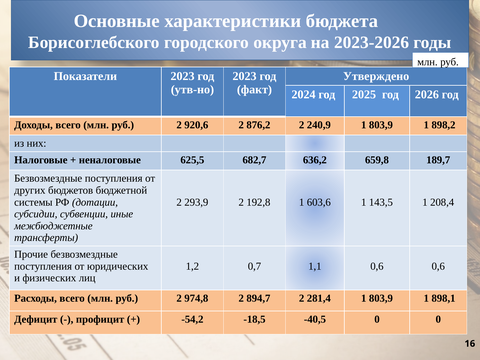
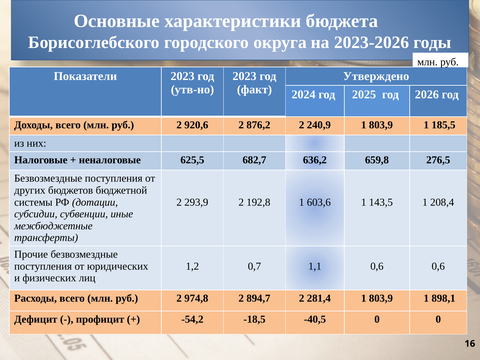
898,2: 898,2 -> 185,5 (444, 125)
189,7: 189,7 -> 276,5 (438, 160)
